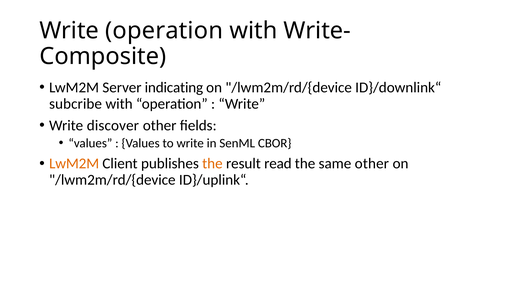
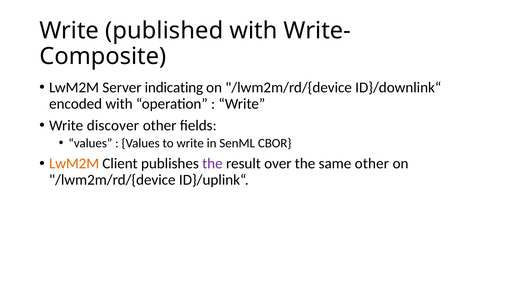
Write operation: operation -> published (164, 31)
subcribe: subcribe -> encoded (76, 104)
the colour: orange -> purple (212, 164)
read: read -> over (278, 164)
